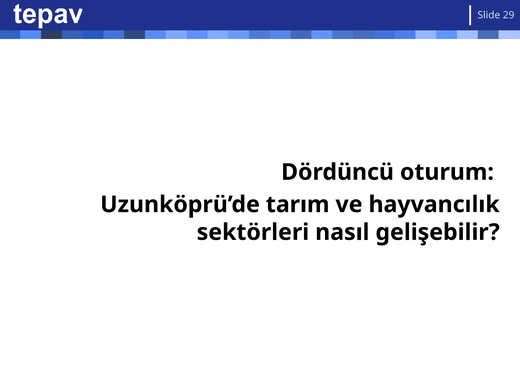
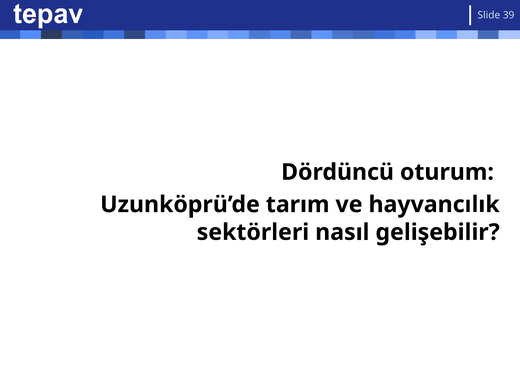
29: 29 -> 39 (509, 15)
